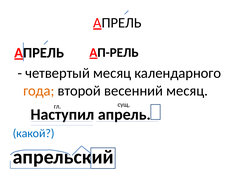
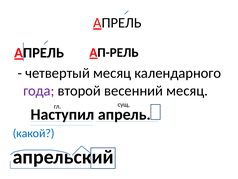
года colour: orange -> purple (39, 90)
